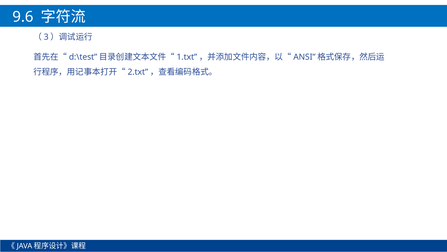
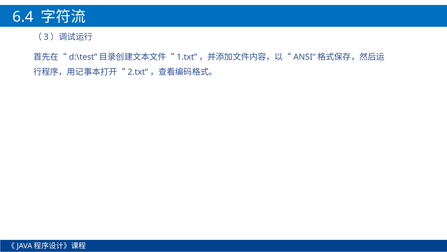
9.6: 9.6 -> 6.4 (23, 17)
